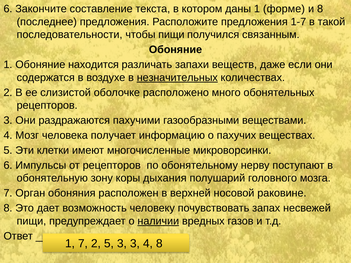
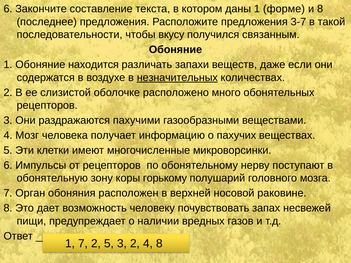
1-7: 1-7 -> 3-7 (298, 22)
чтобы пищи: пищи -> вкусу (171, 35)
дыхания: дыхания -> горькому (165, 178)
наличии underline: present -> none (158, 221)
3 3: 3 -> 2 (135, 244)
